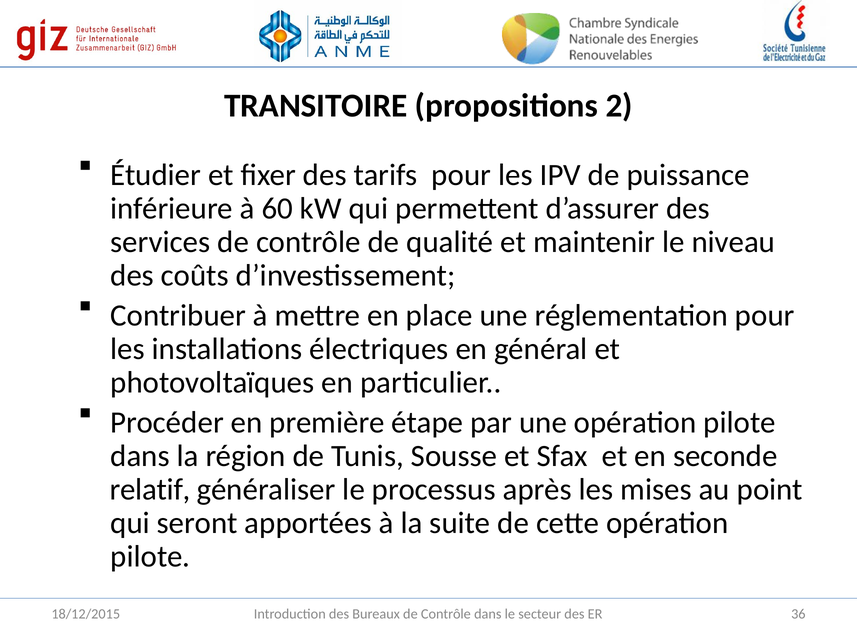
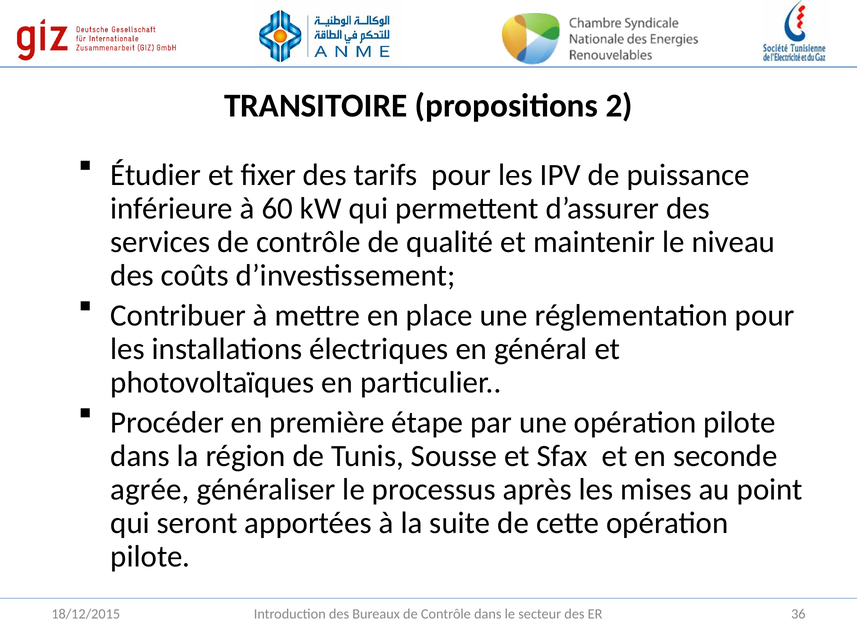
relatif: relatif -> agrée (150, 489)
